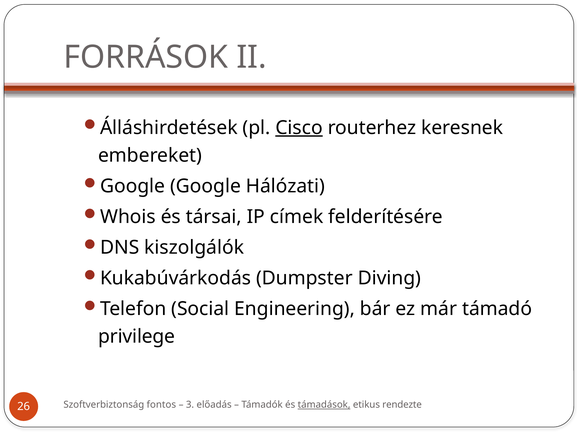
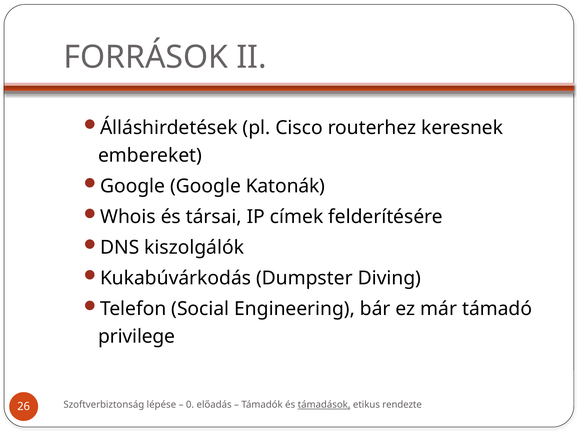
Cisco underline: present -> none (299, 128)
Hálózati: Hálózati -> Katonák (285, 186)
fontos: fontos -> lépése (161, 405)
3: 3 -> 0 (190, 405)
